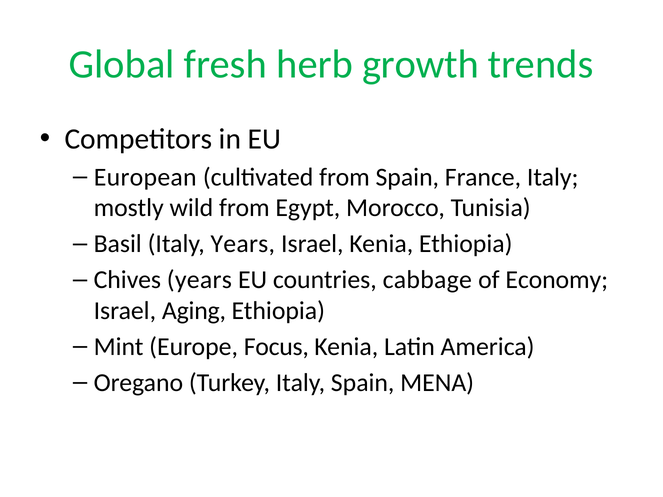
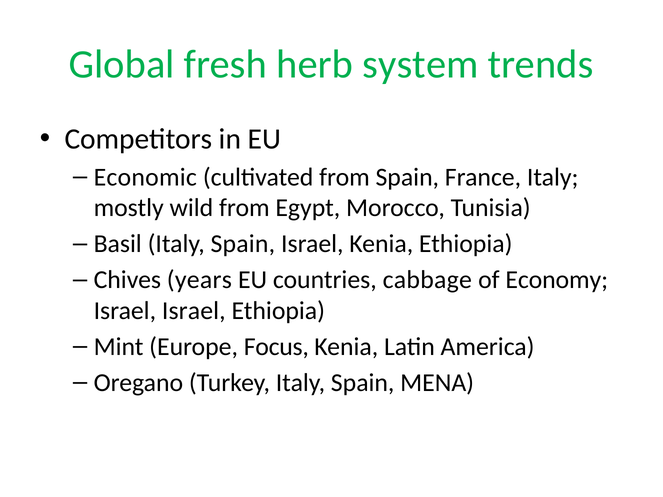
growth: growth -> system (420, 64)
European: European -> Economic (145, 177)
Basil Italy Years: Years -> Spain (243, 244)
Israel Aging: Aging -> Israel (194, 311)
